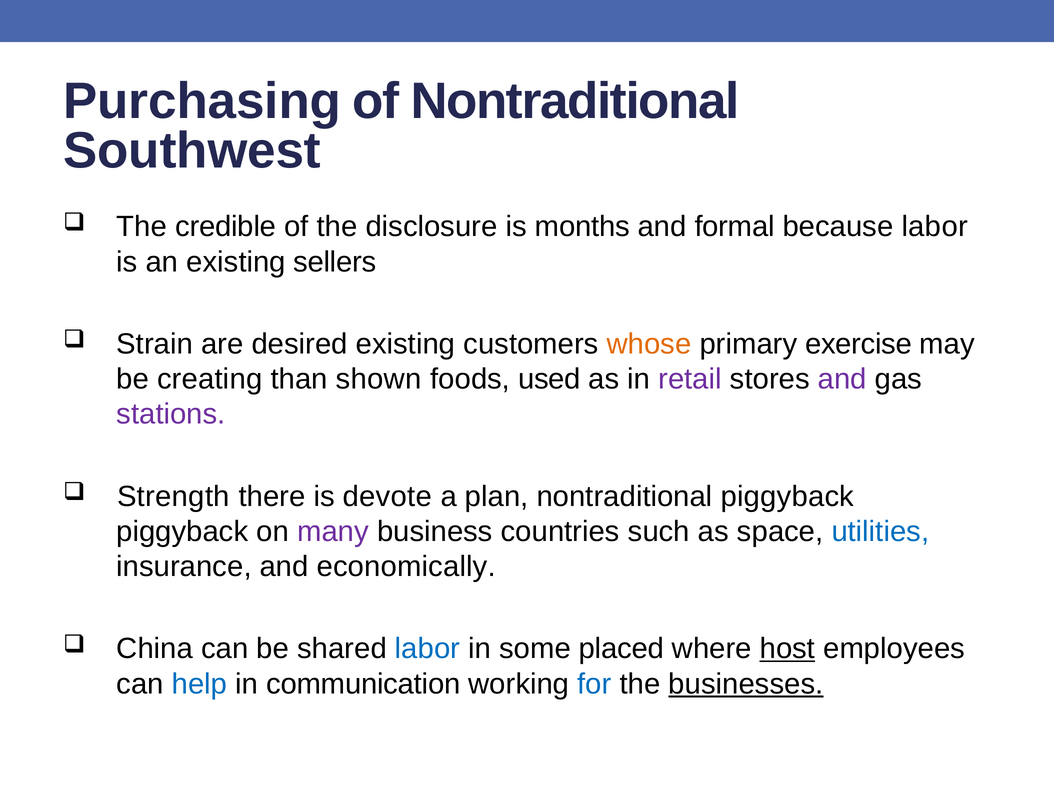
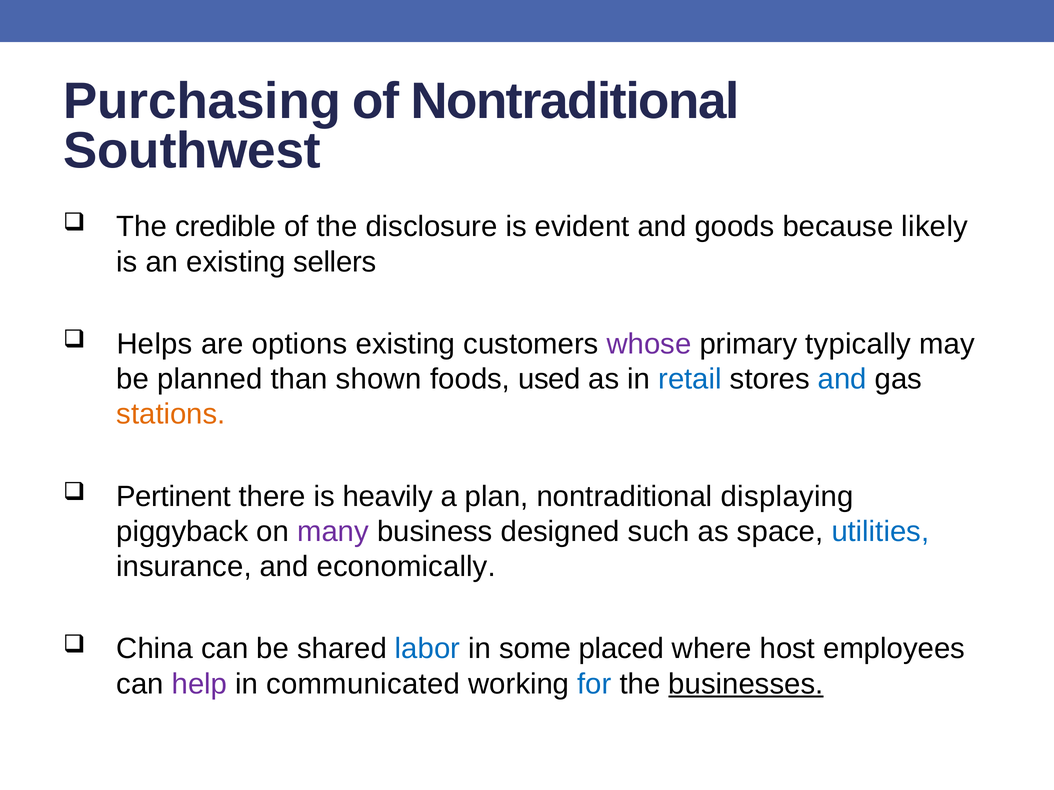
months: months -> evident (582, 227)
formal: formal -> goods (734, 227)
because labor: labor -> likely (935, 227)
Strain: Strain -> Helps (155, 344)
desired: desired -> options (299, 344)
whose colour: orange -> purple (649, 344)
exercise: exercise -> typically (858, 344)
creating: creating -> planned (210, 379)
retail colour: purple -> blue (690, 379)
and colour: purple -> blue (842, 379)
stations colour: purple -> orange (171, 415)
Strength: Strength -> Pertinent (174, 497)
devote: devote -> heavily (388, 497)
nontraditional piggyback: piggyback -> displaying (787, 497)
countries: countries -> designed (560, 532)
host underline: present -> none (787, 649)
help colour: blue -> purple (199, 684)
communication: communication -> communicated (363, 684)
